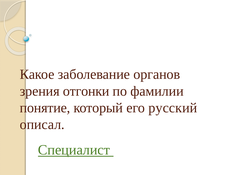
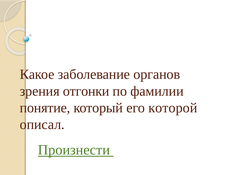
русский: русский -> которой (173, 108)
Специалист: Специалист -> Произнести (74, 150)
